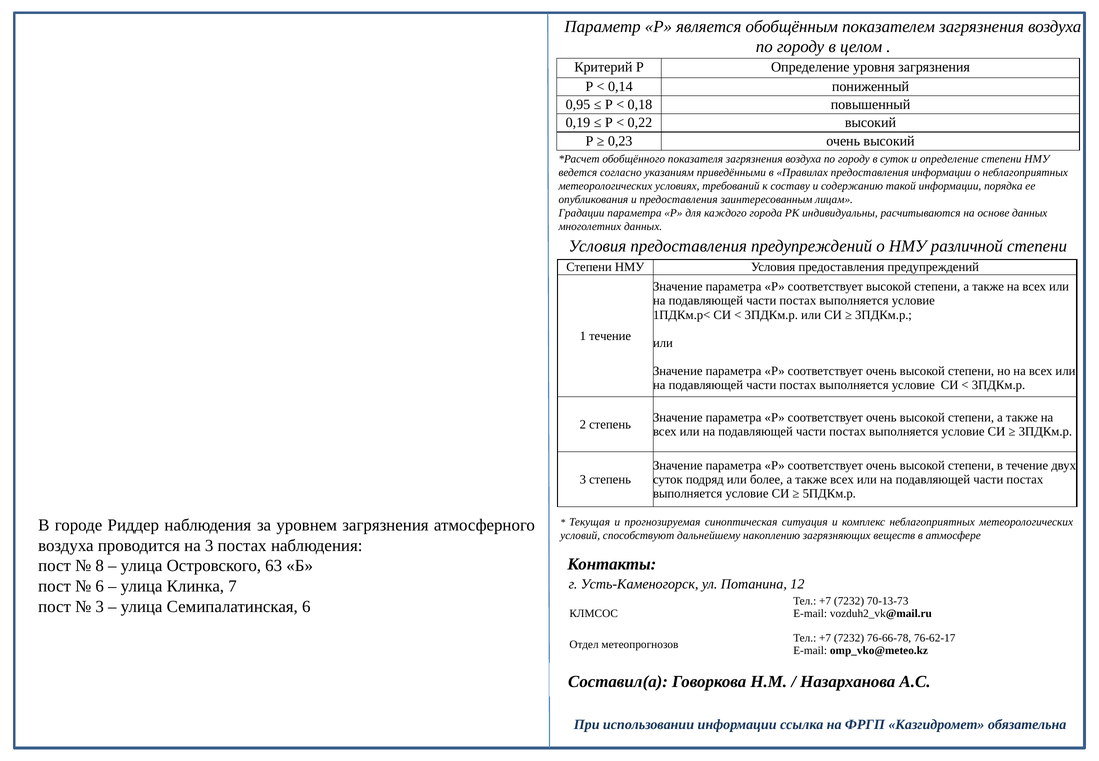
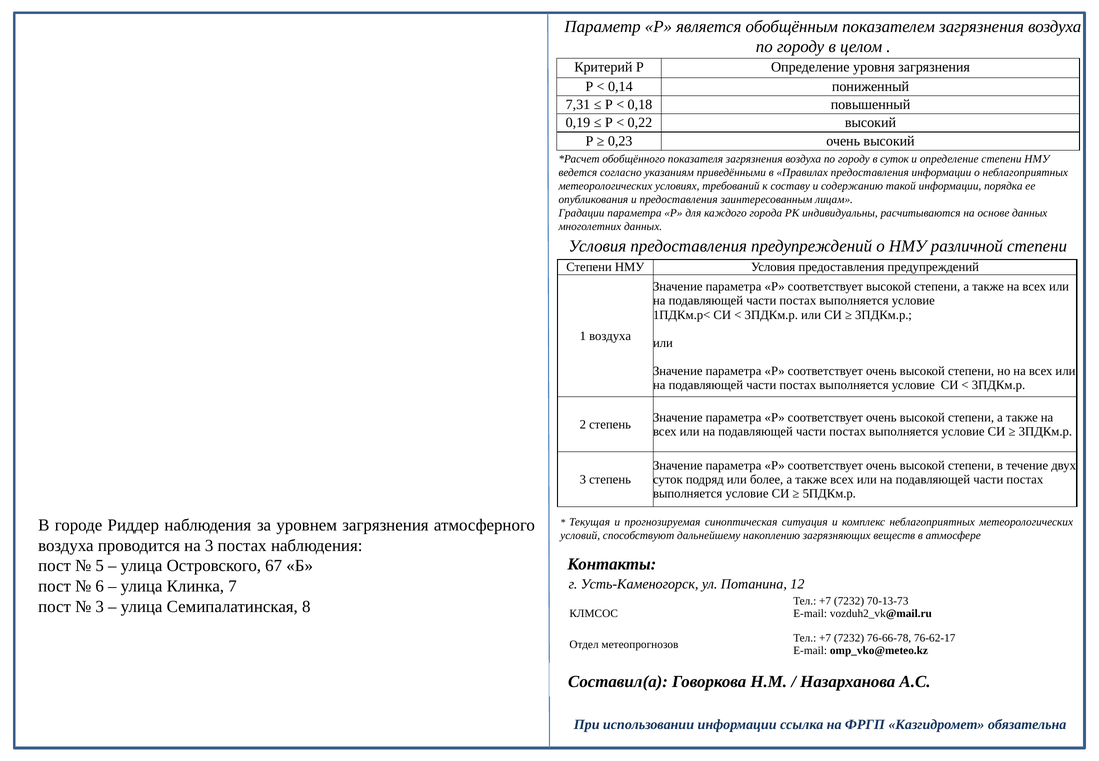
0,95: 0,95 -> 7,31 (578, 105)
1 течение: течение -> воздуха (610, 336)
8: 8 -> 5 (100, 566)
63: 63 -> 67 (274, 566)
Семипалатинская 6: 6 -> 8 (306, 606)
